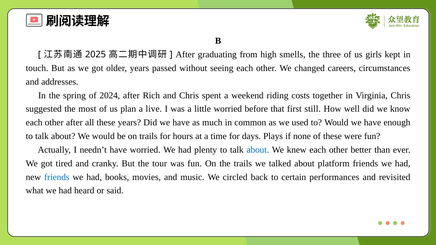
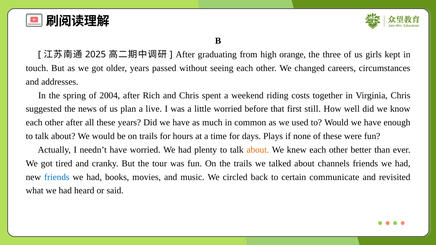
smells: smells -> orange (293, 55)
2024: 2024 -> 2004 (110, 95)
most: most -> news (87, 109)
about colour: blue -> orange (258, 150)
platform: platform -> channels (334, 164)
performances: performances -> communicate (334, 177)
